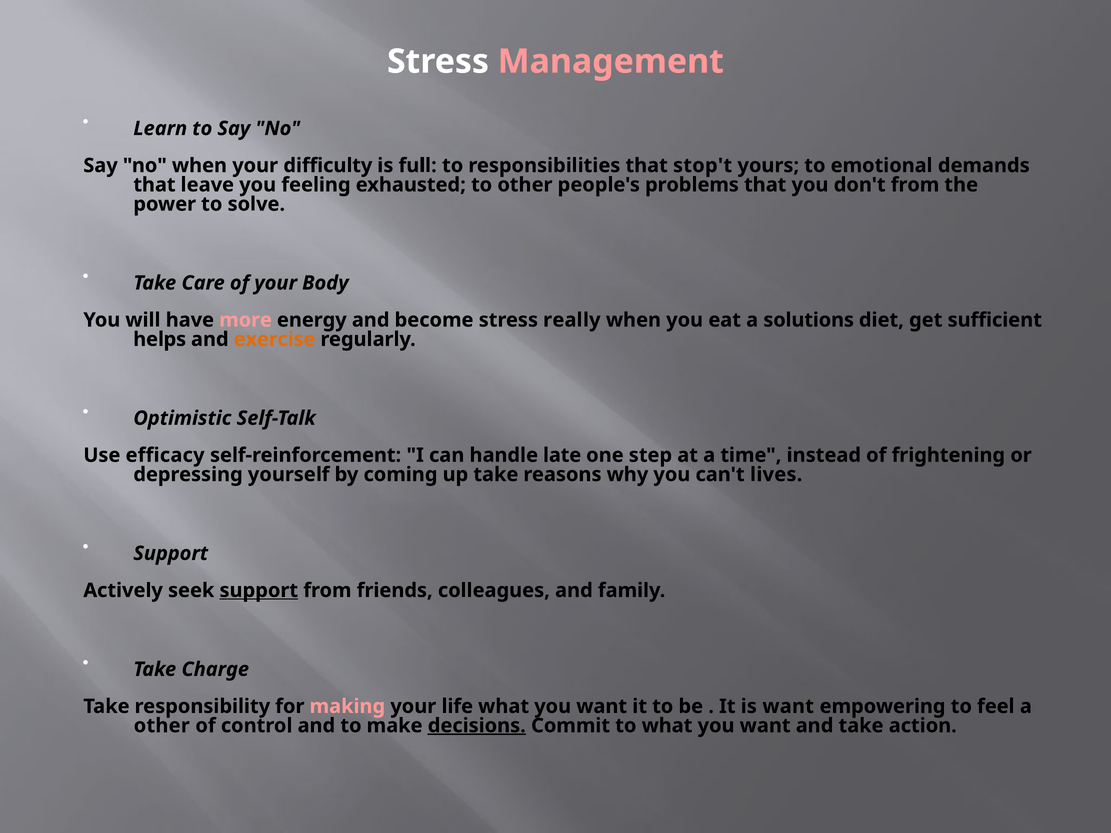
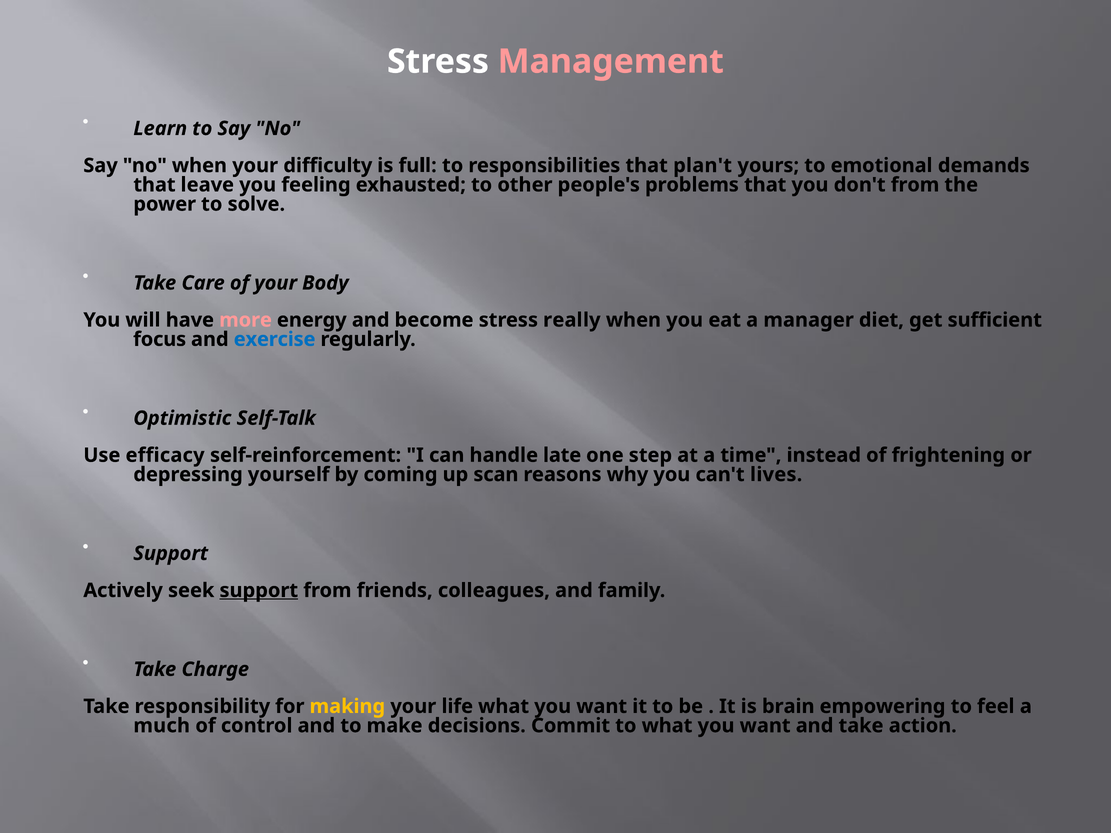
stop't: stop't -> plan't (703, 166)
solutions: solutions -> manager (809, 320)
helps: helps -> focus (160, 339)
exercise colour: orange -> blue (275, 339)
up take: take -> scan (496, 475)
making colour: pink -> yellow (347, 707)
is want: want -> brain (788, 707)
other: other -> much (162, 726)
decisions underline: present -> none (477, 726)
